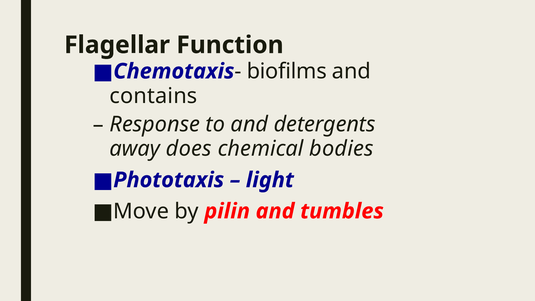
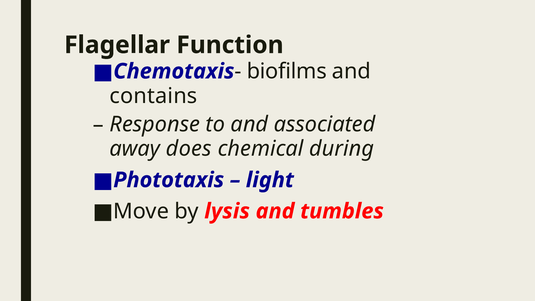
detergents: detergents -> associated (325, 124)
bodies: bodies -> during (342, 149)
pilin: pilin -> lysis (227, 211)
